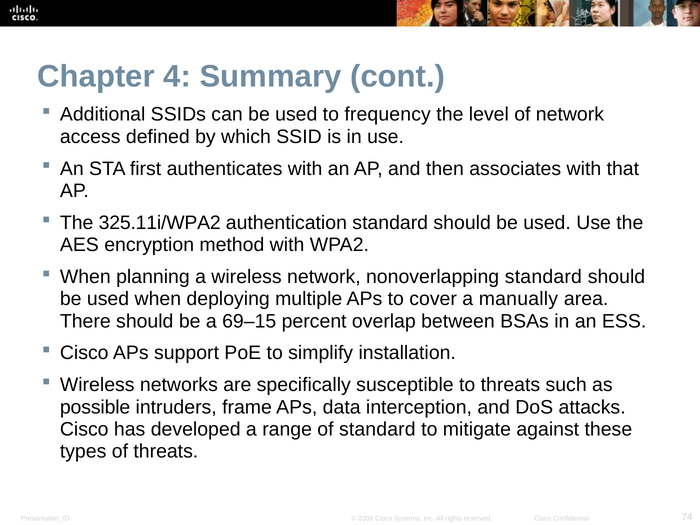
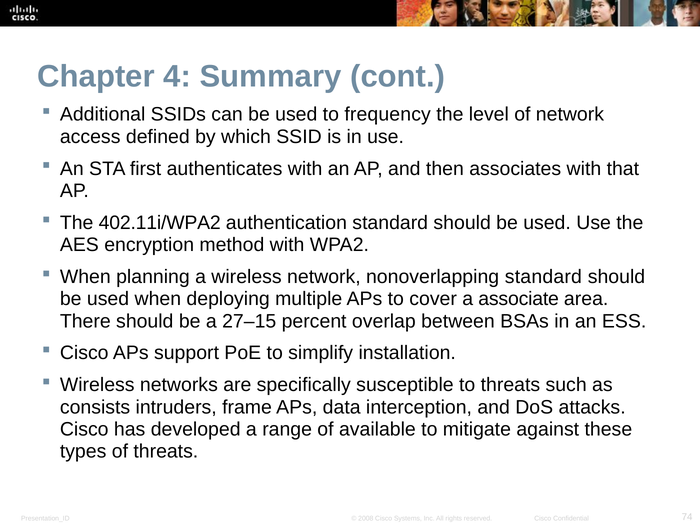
325.11i/WPA2: 325.11i/WPA2 -> 402.11i/WPA2 (160, 223)
manually: manually -> associate (519, 299)
69–15: 69–15 -> 27–15 (249, 321)
possible: possible -> consists (95, 407)
of standard: standard -> available (377, 429)
